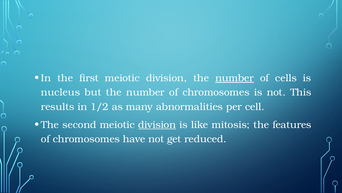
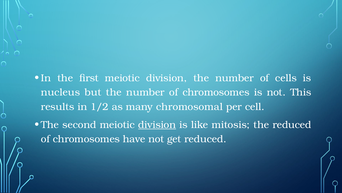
number underline: present -> none (235, 78)
abnormalities: abnormalities -> chromosomal (189, 106)
the features: features -> reduced (292, 124)
